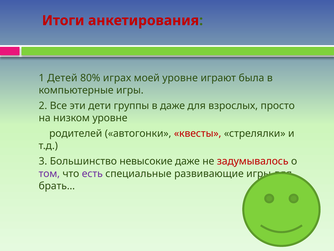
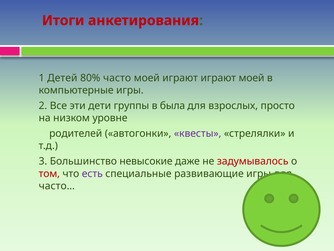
играх: играх -> часто (117, 78)
моей уровне: уровне -> играют (180, 78)
играют была: была -> моей (252, 78)
в даже: даже -> была (173, 106)
квесты colour: red -> purple (198, 133)
том colour: purple -> red (49, 173)
брать…: брать… -> часто… (57, 186)
